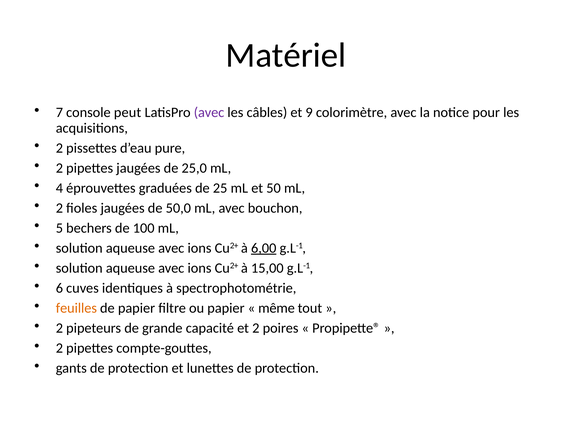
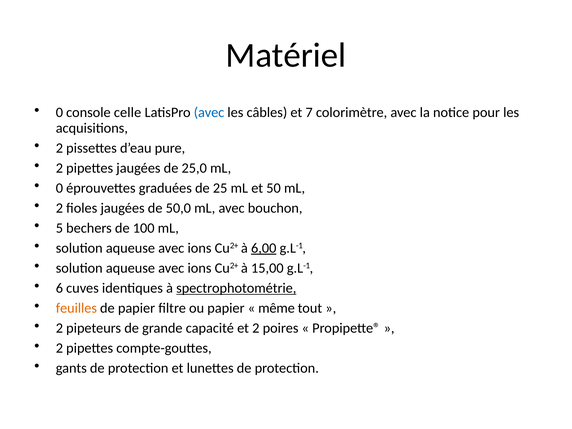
7: 7 -> 0 (59, 113)
peut: peut -> celle (128, 113)
avec colour: purple -> blue (209, 113)
9: 9 -> 7 (309, 113)
4: 4 -> 0 (59, 188)
spectrophotométrie underline: none -> present (236, 288)
